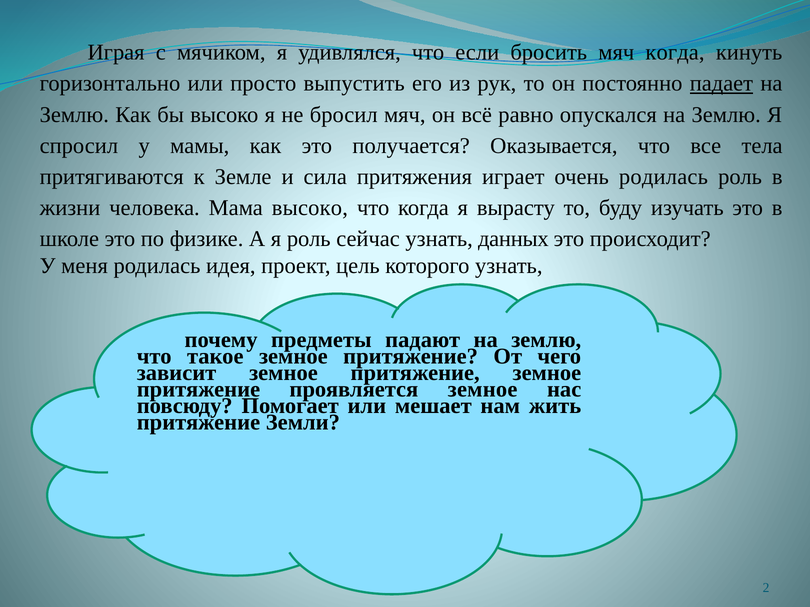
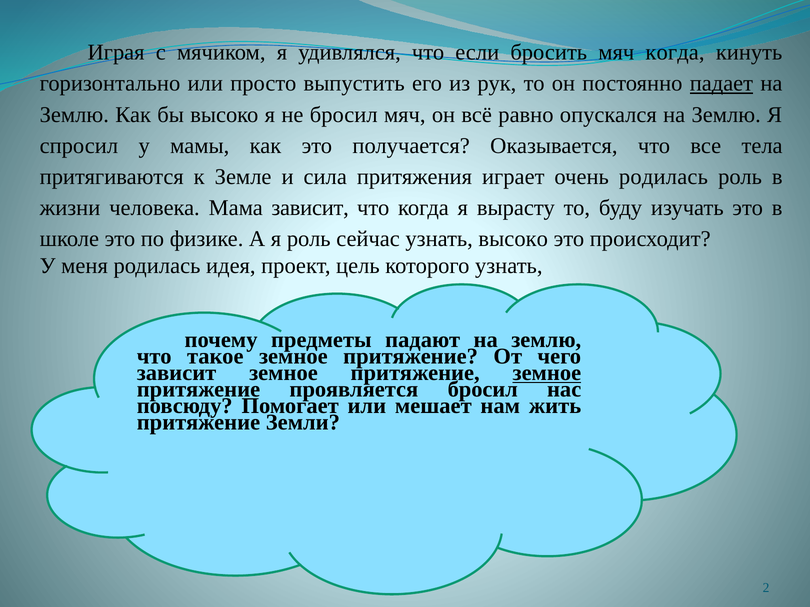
Мама высоко: высоко -> зависит (310, 208)
узнать данных: данных -> высоко (513, 239)
земное underline: none -> present (547, 373)
проявляется земное: земное -> бросил (483, 390)
